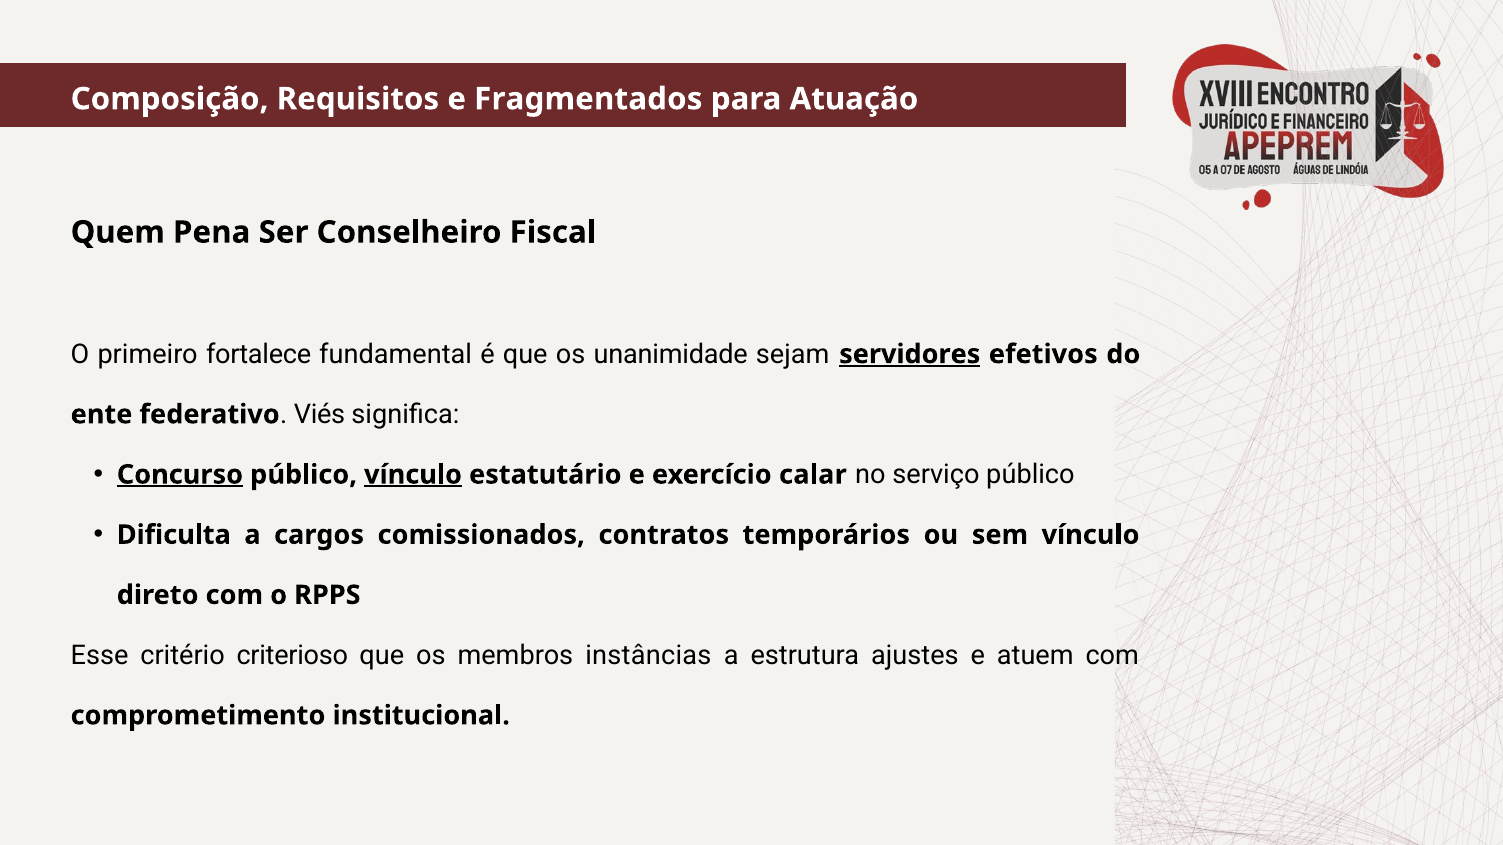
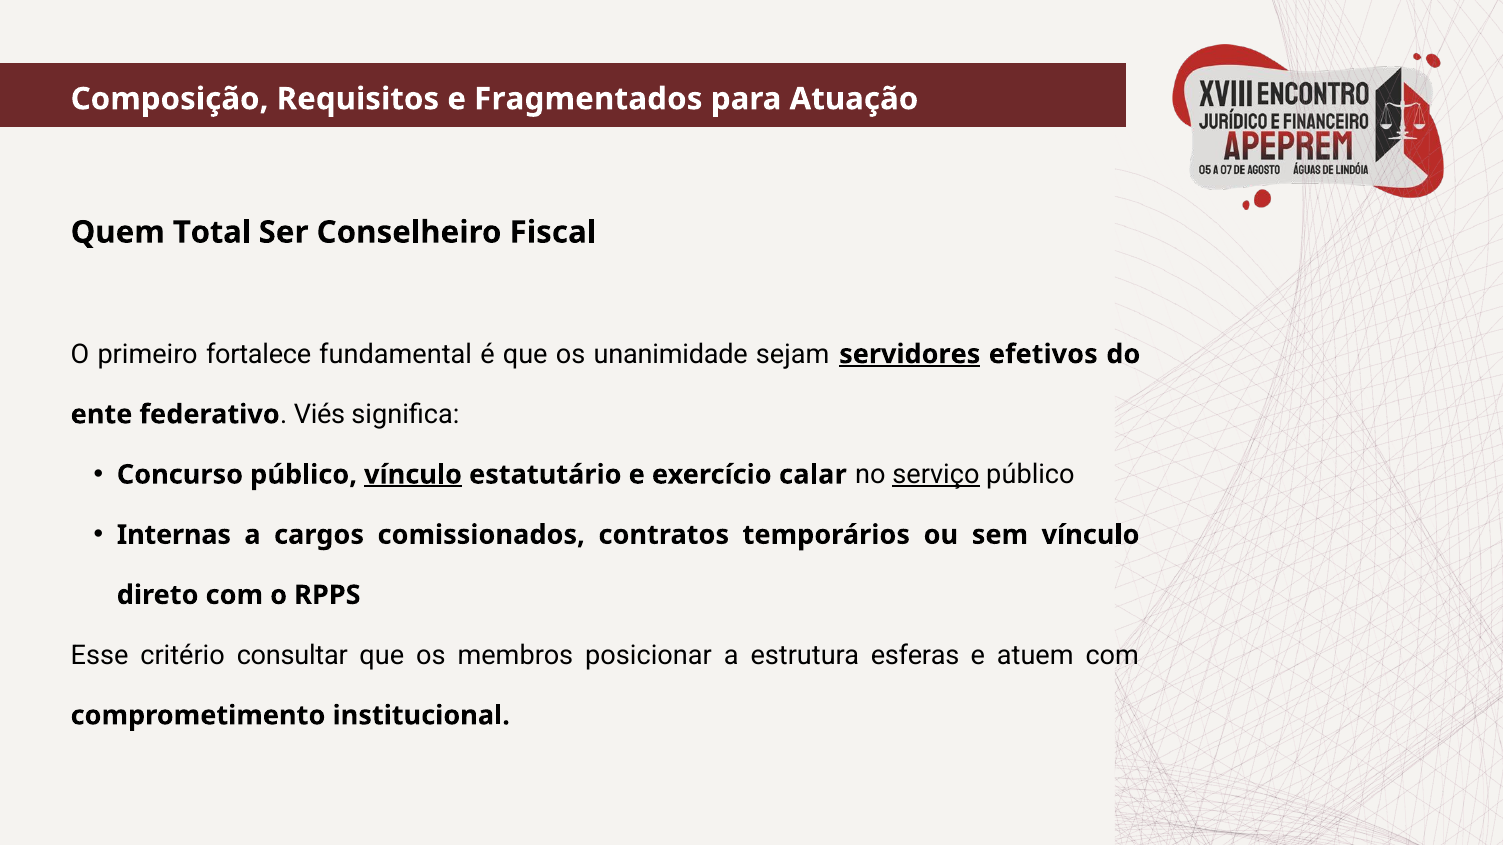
Pena: Pena -> Total (212, 232)
Concurso underline: present -> none (180, 475)
serviço underline: none -> present (936, 475)
Dificulta: Dificulta -> Internas (174, 535)
criterioso: criterioso -> consultar (292, 656)
instâncias: instâncias -> posicionar (649, 656)
ajustes: ajustes -> esferas (915, 656)
